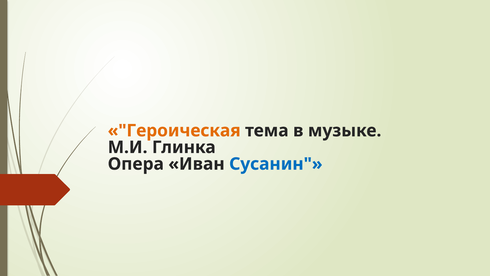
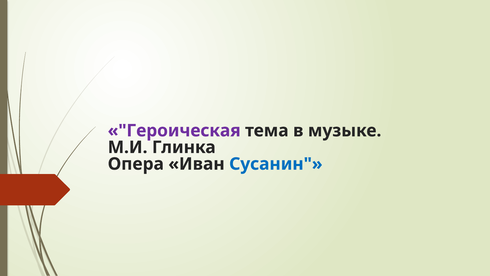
Героическая colour: orange -> purple (174, 130)
